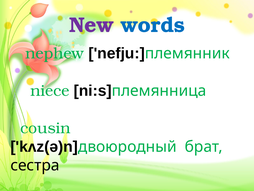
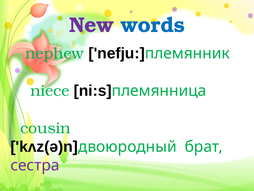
сестра colour: black -> purple (35, 165)
